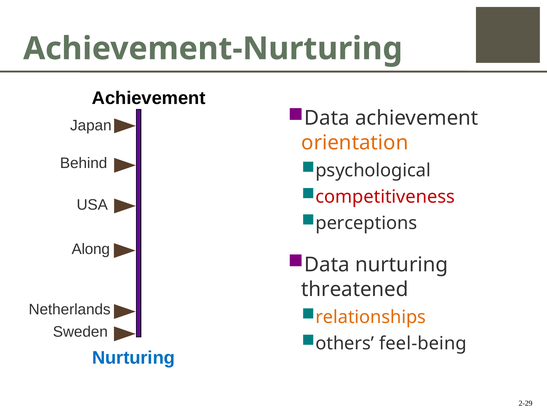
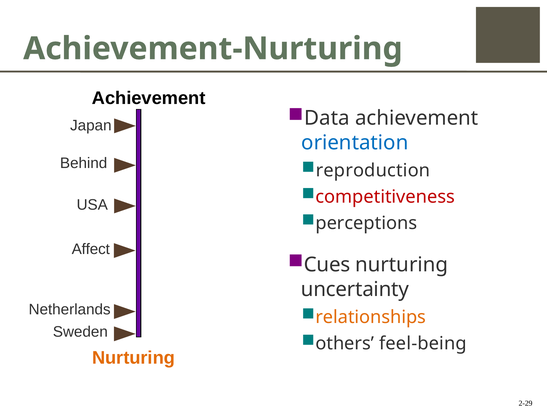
orientation colour: orange -> blue (355, 143)
psychological: psychological -> reproduction (373, 171)
Along: Along -> Affect (91, 249)
Data: Data -> Cues (327, 265)
threatened: threatened -> uncertainty (355, 290)
Nurturing colour: blue -> orange (133, 358)
